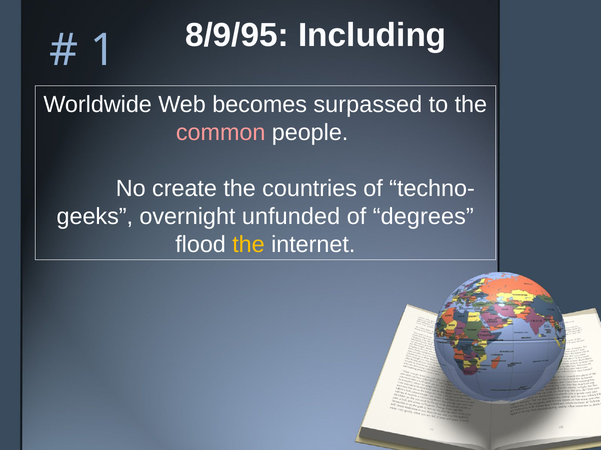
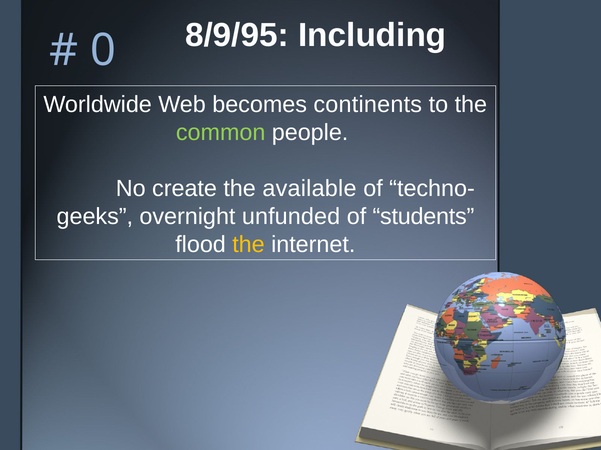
1: 1 -> 0 (103, 51)
surpassed: surpassed -> continents (368, 105)
common colour: pink -> light green (221, 133)
countries: countries -> available (309, 189)
degrees: degrees -> students (423, 217)
